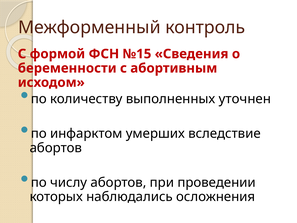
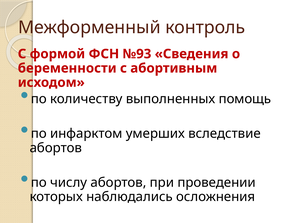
№15: №15 -> №93 (137, 54)
уточнен: уточнен -> помощь (245, 99)
